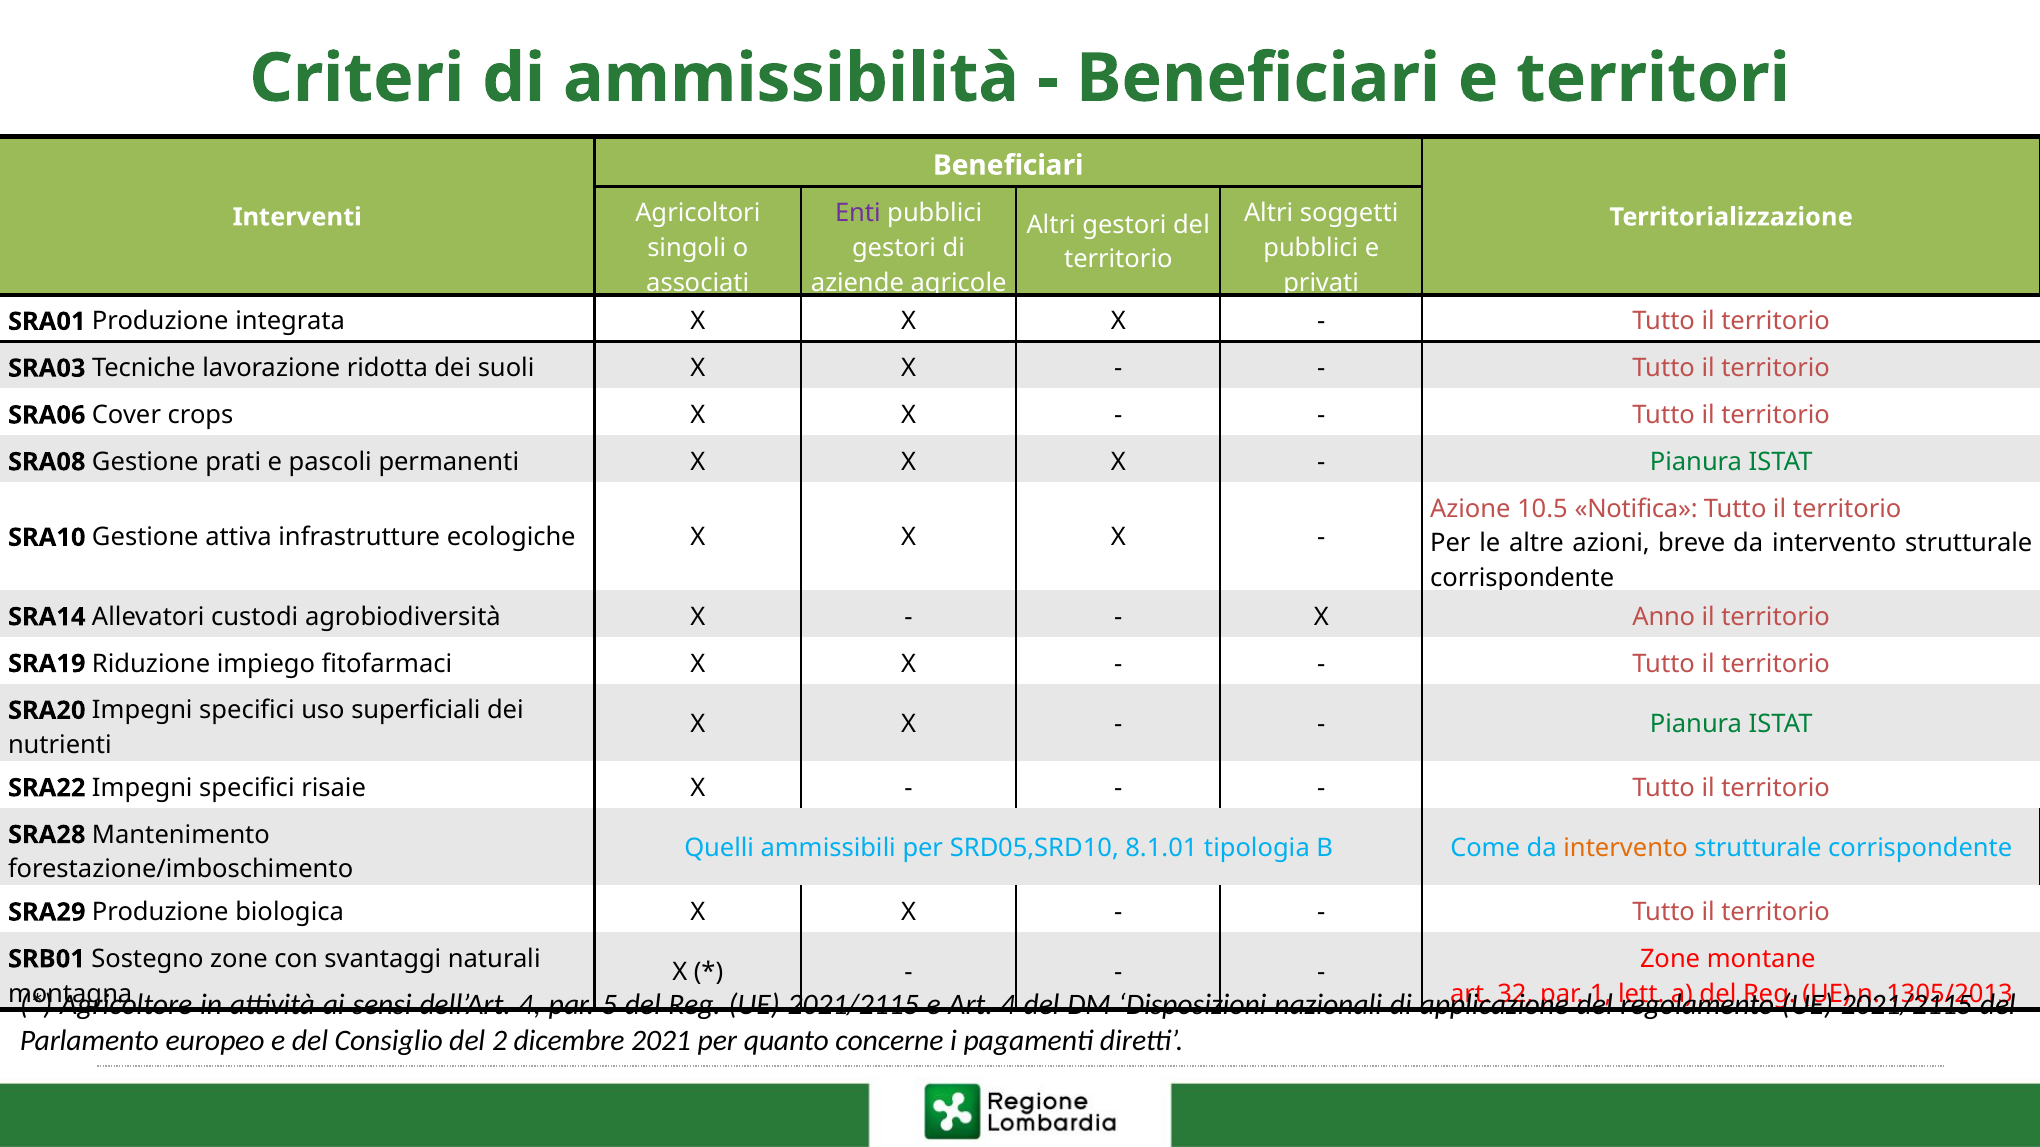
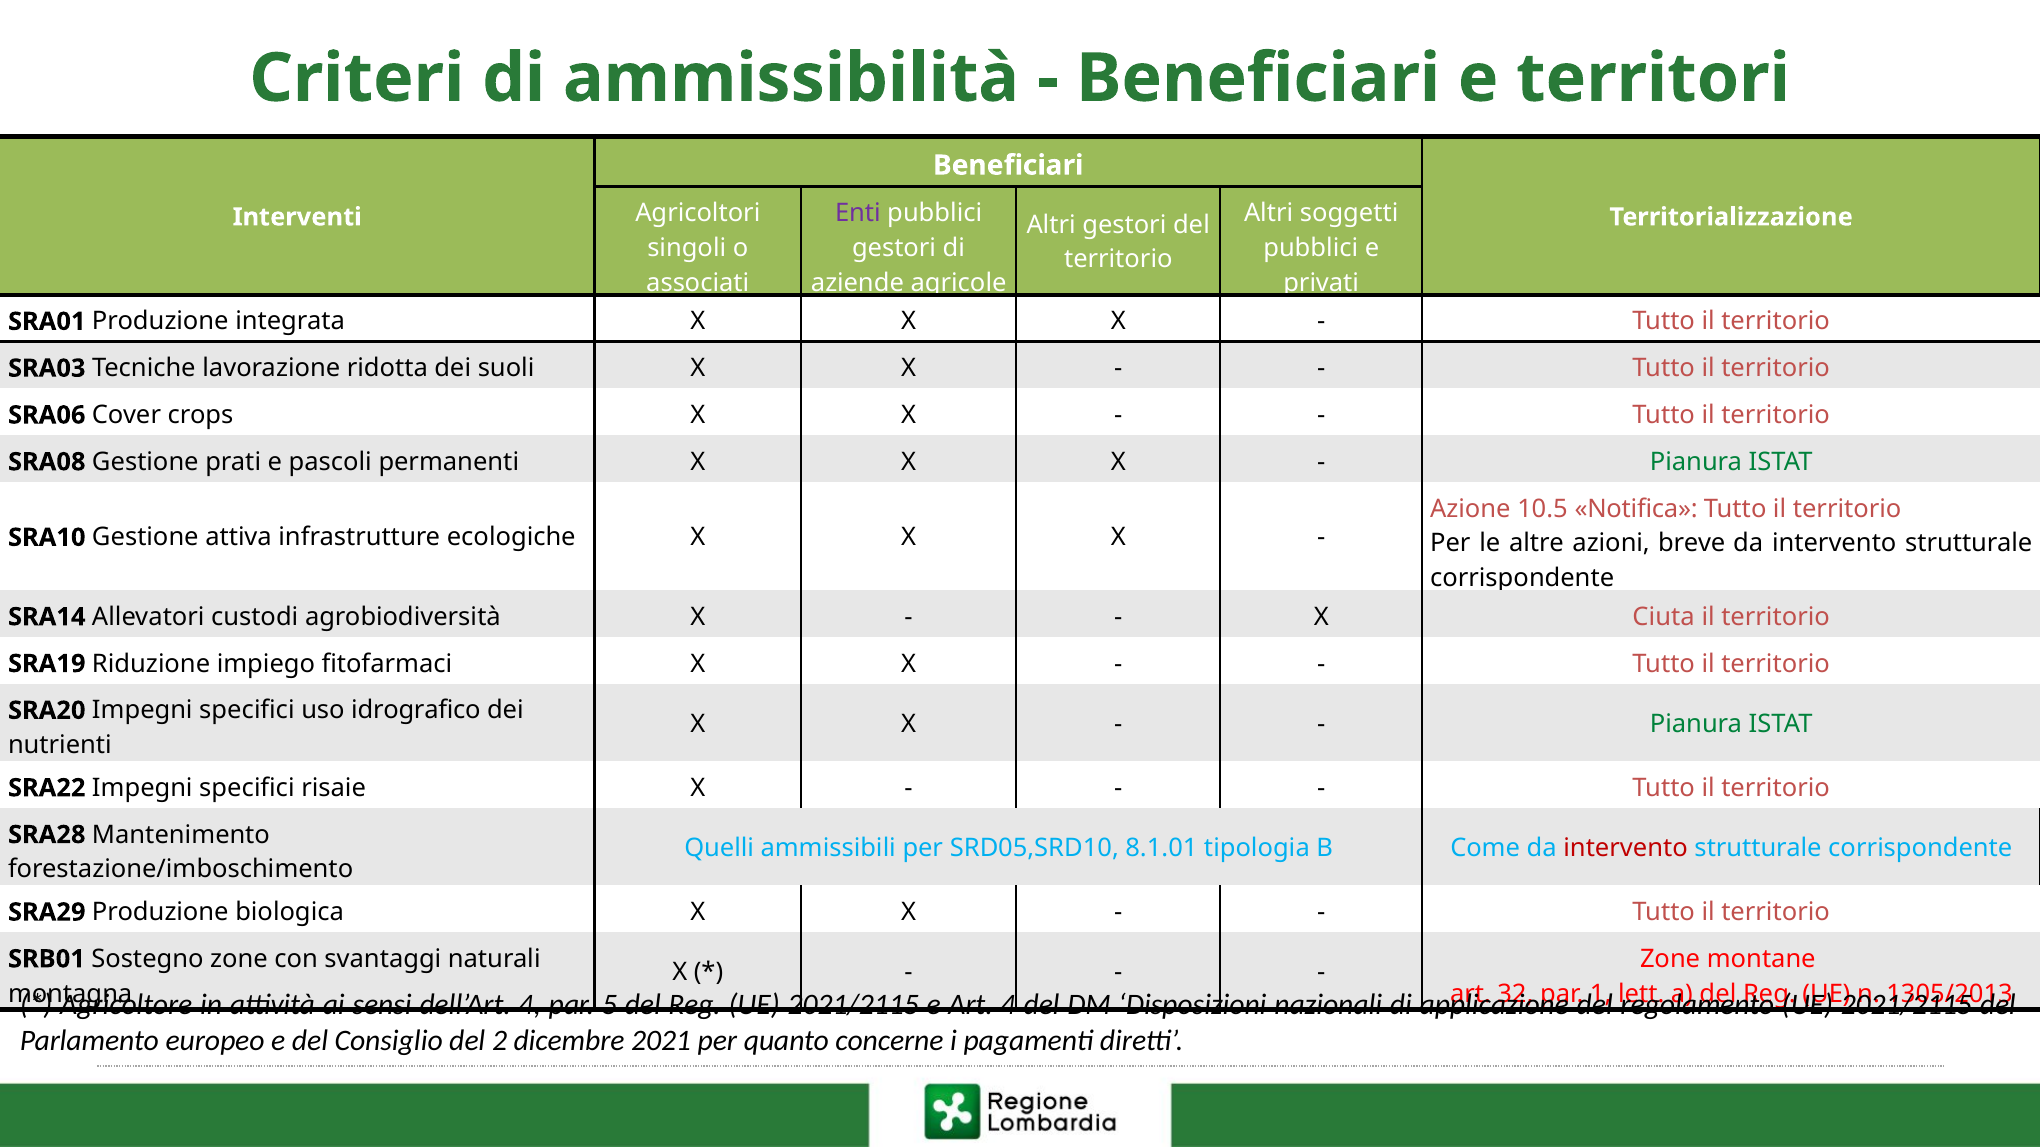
Anno: Anno -> Ciuta (1664, 617)
superficiali: superficiali -> idrografico (416, 711)
intervento colour: orange -> red (1626, 849)
